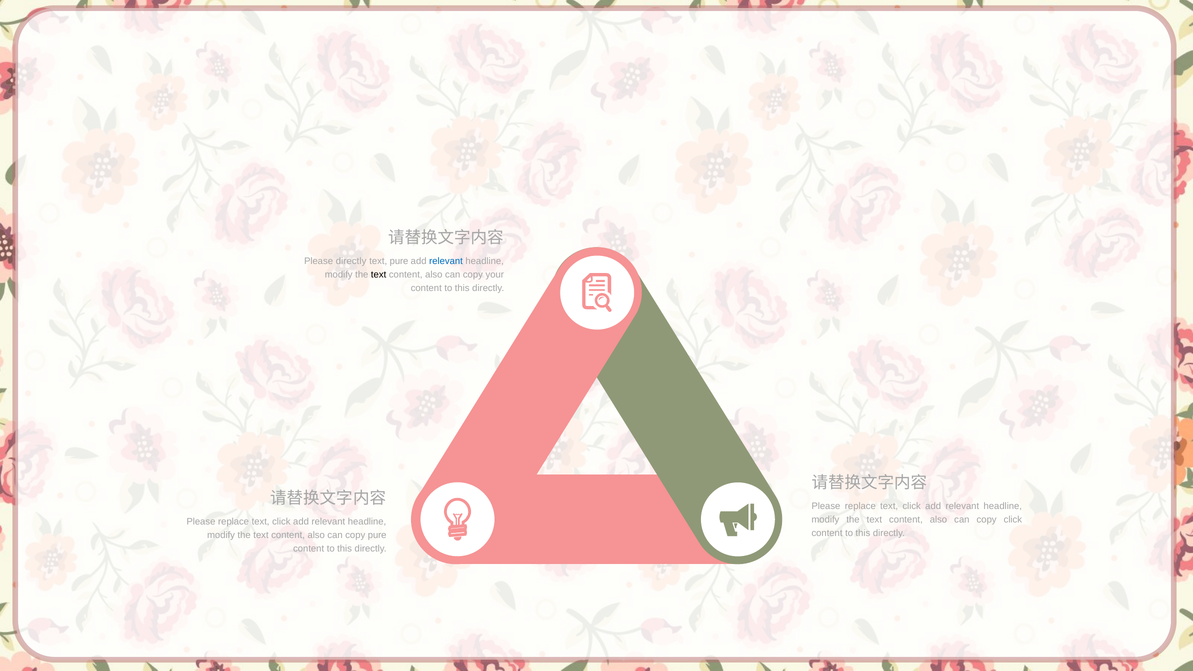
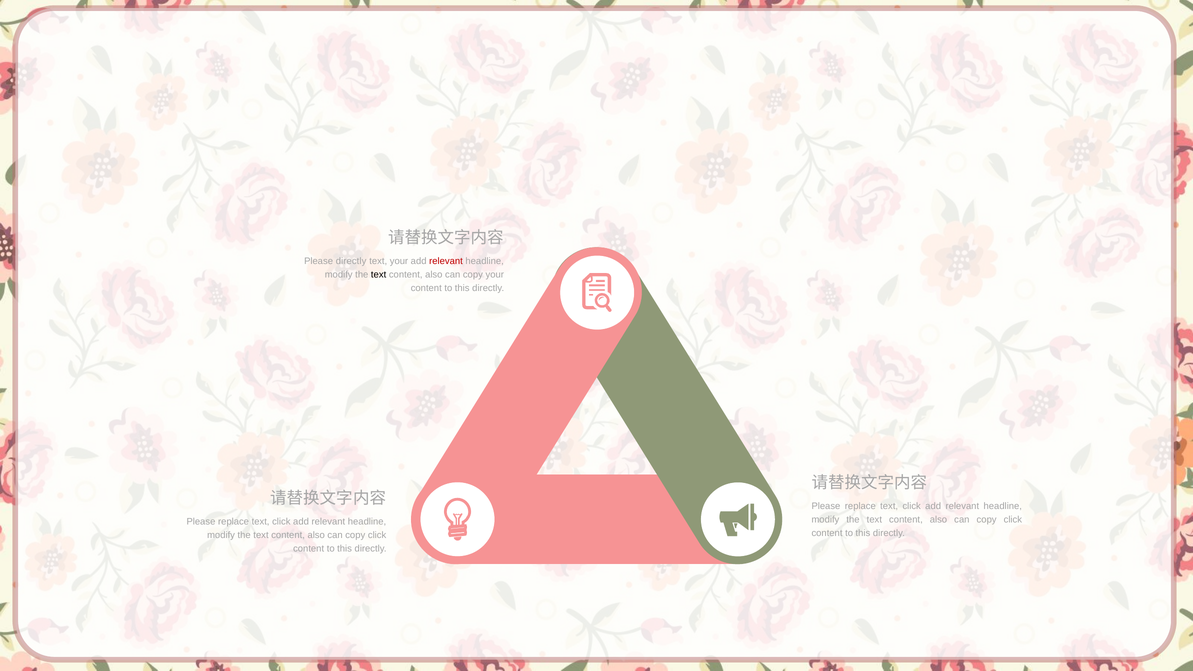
text pure: pure -> your (399, 261)
relevant colour: blue -> red (446, 261)
pure: pure -> click (377, 535)
